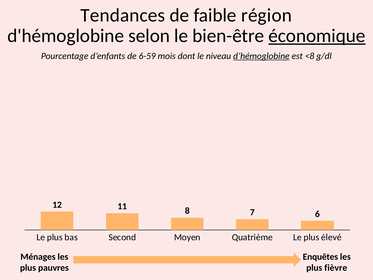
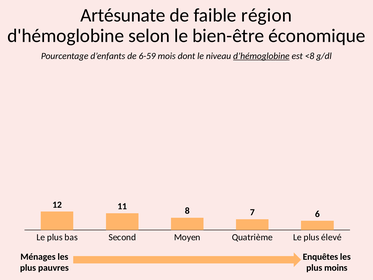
Tendances: Tendances -> Artésunate (123, 15)
économique underline: present -> none (317, 36)
fièvre: fièvre -> moins (336, 268)
